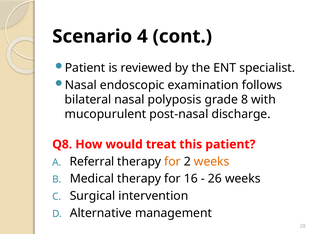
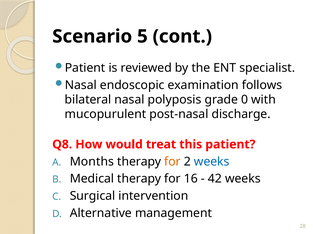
4: 4 -> 5 (142, 37)
8: 8 -> 0 (245, 100)
Referral: Referral -> Months (92, 162)
weeks colour: orange -> blue (212, 162)
26: 26 -> 42 (215, 179)
